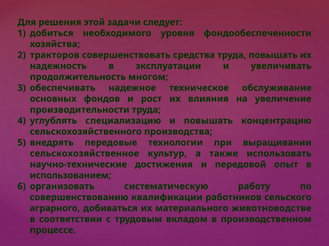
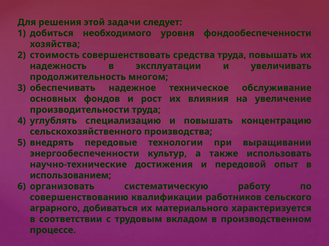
тракторов: тракторов -> стоимость (55, 55)
сельскохозяйственное: сельскохозяйственное -> энергообеспеченности (85, 154)
животноводстве: животноводстве -> характеризуется (271, 209)
